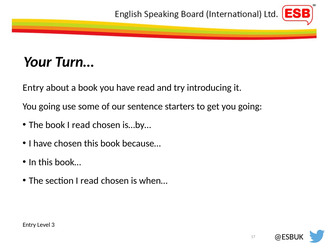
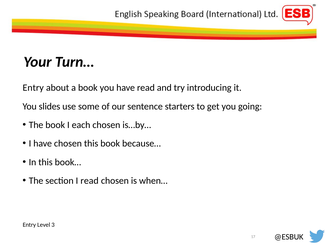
going: going -> slides (50, 106)
book I read: read -> each (81, 125)
